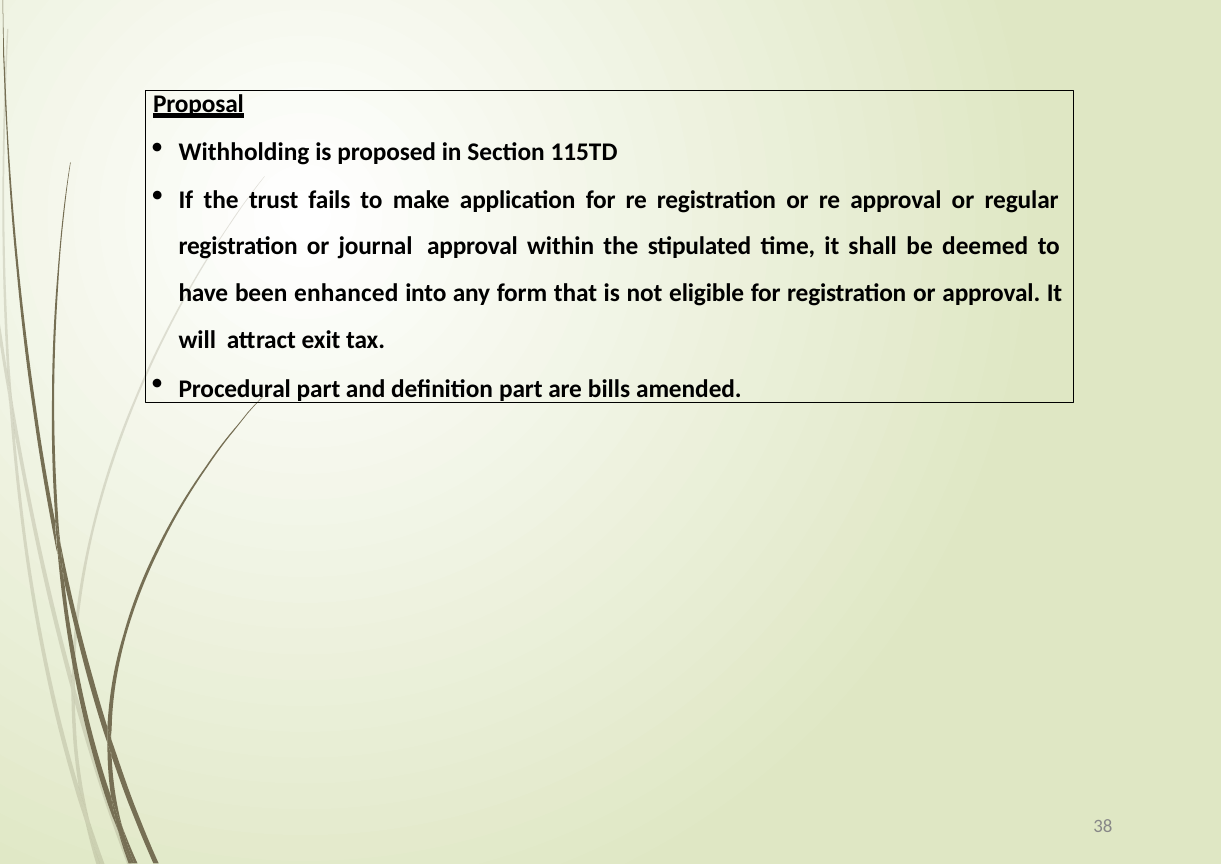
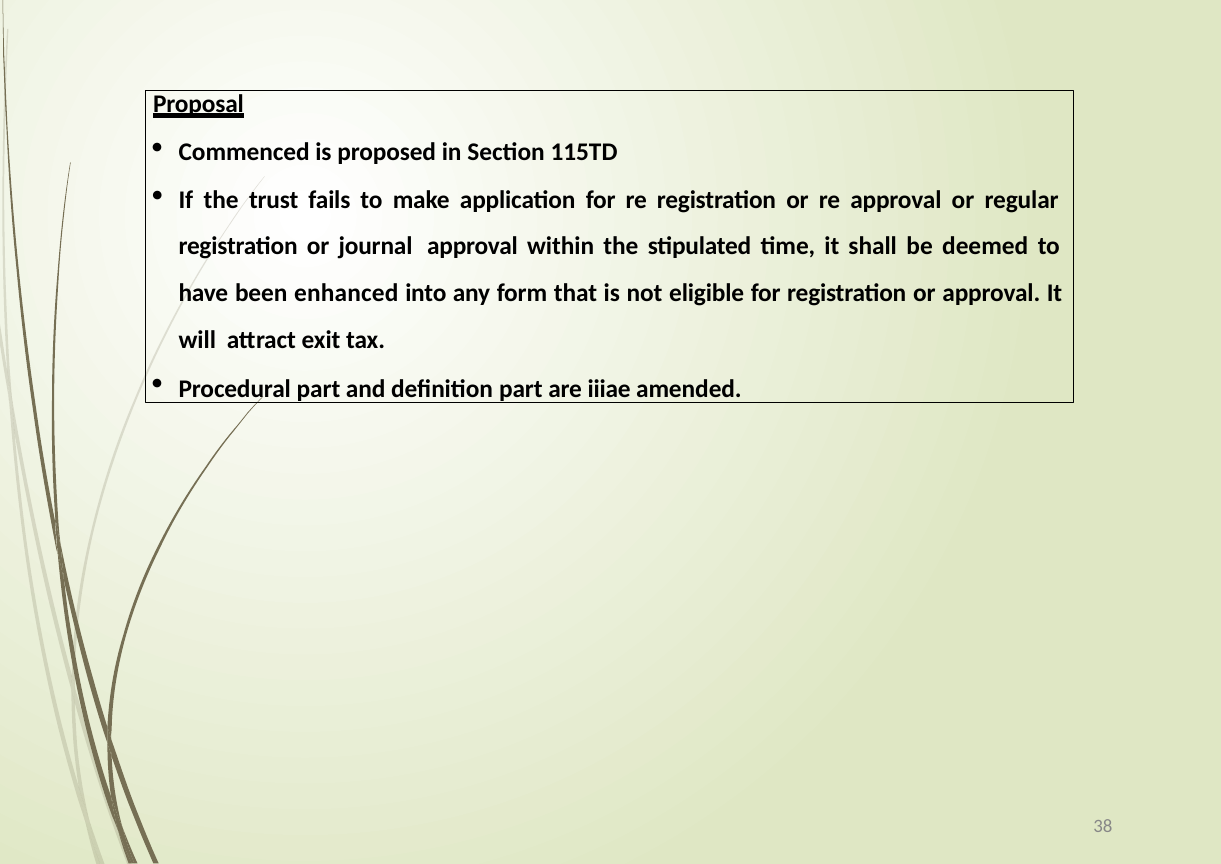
Withholding: Withholding -> Commenced (244, 152)
bills: bills -> iiiae (609, 388)
